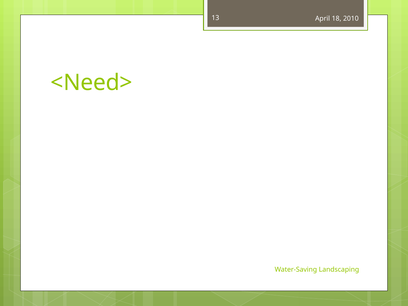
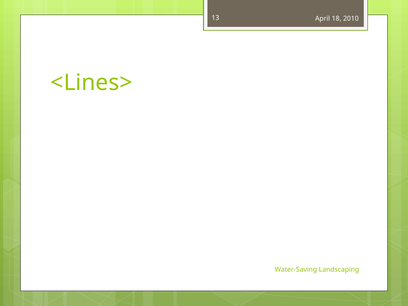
<Need>: <Need> -> <Lines> (92, 83)
